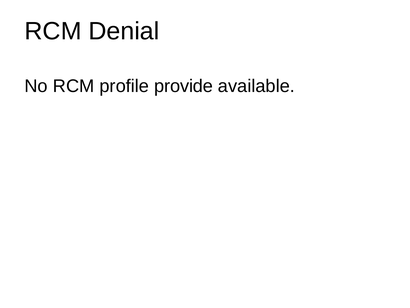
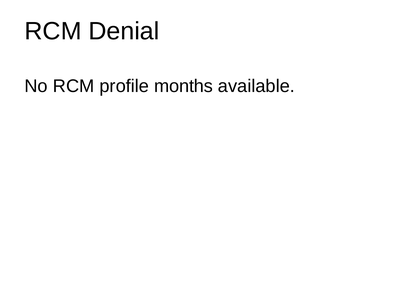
provide: provide -> months (184, 86)
